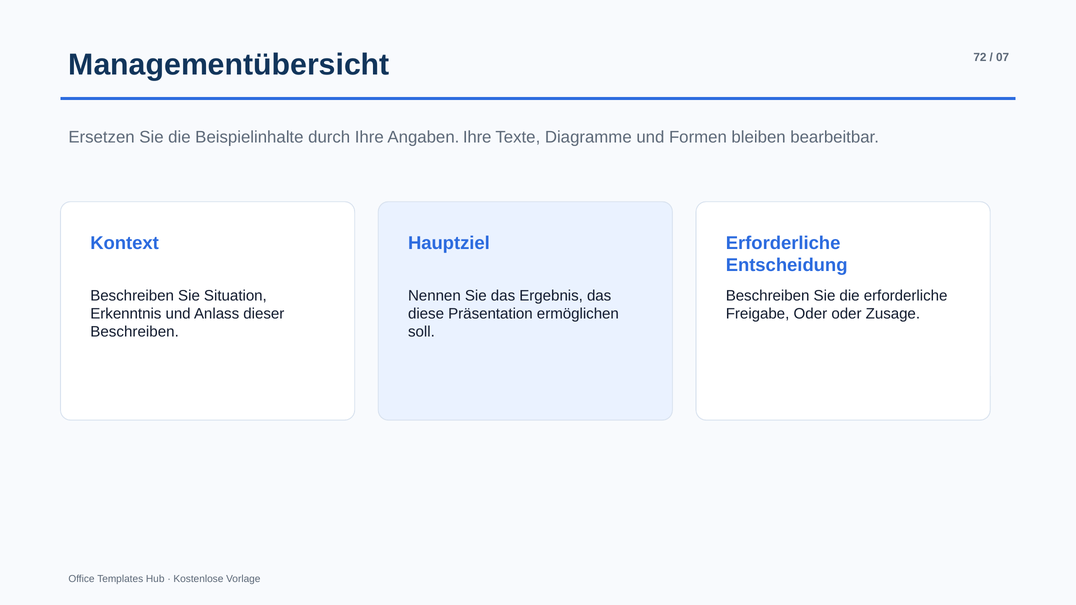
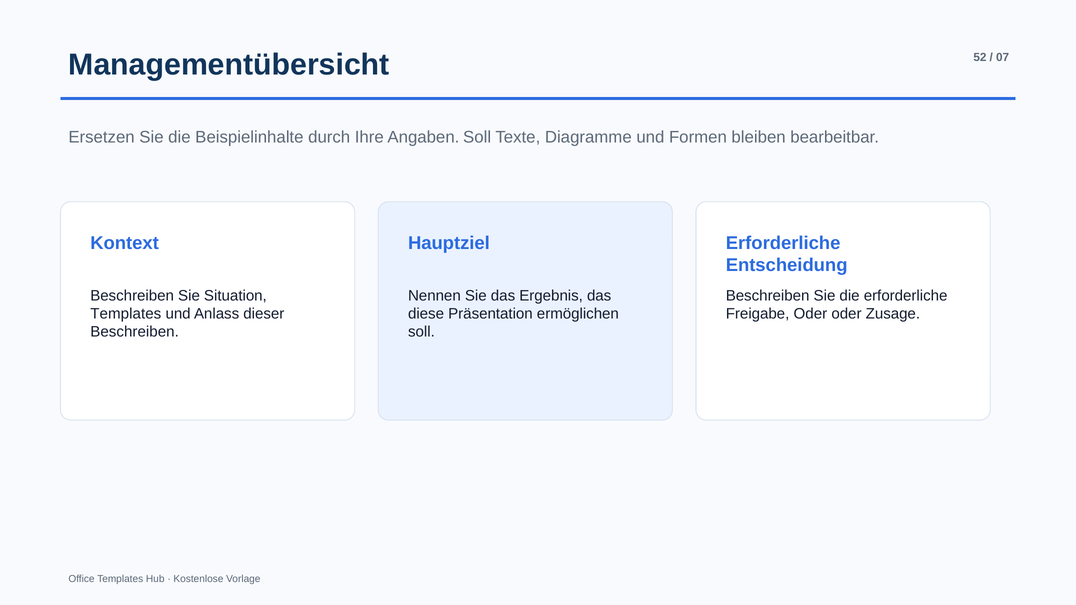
72: 72 -> 52 (980, 57)
Angaben Ihre: Ihre -> Soll (477, 137)
Erkenntnis: Erkenntnis -> Templates (126, 314)
